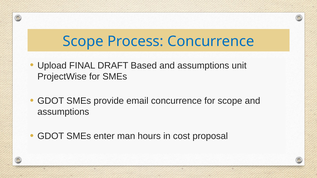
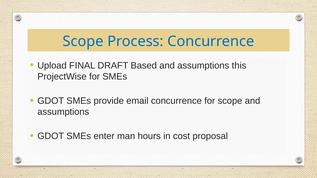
unit: unit -> this (239, 66)
